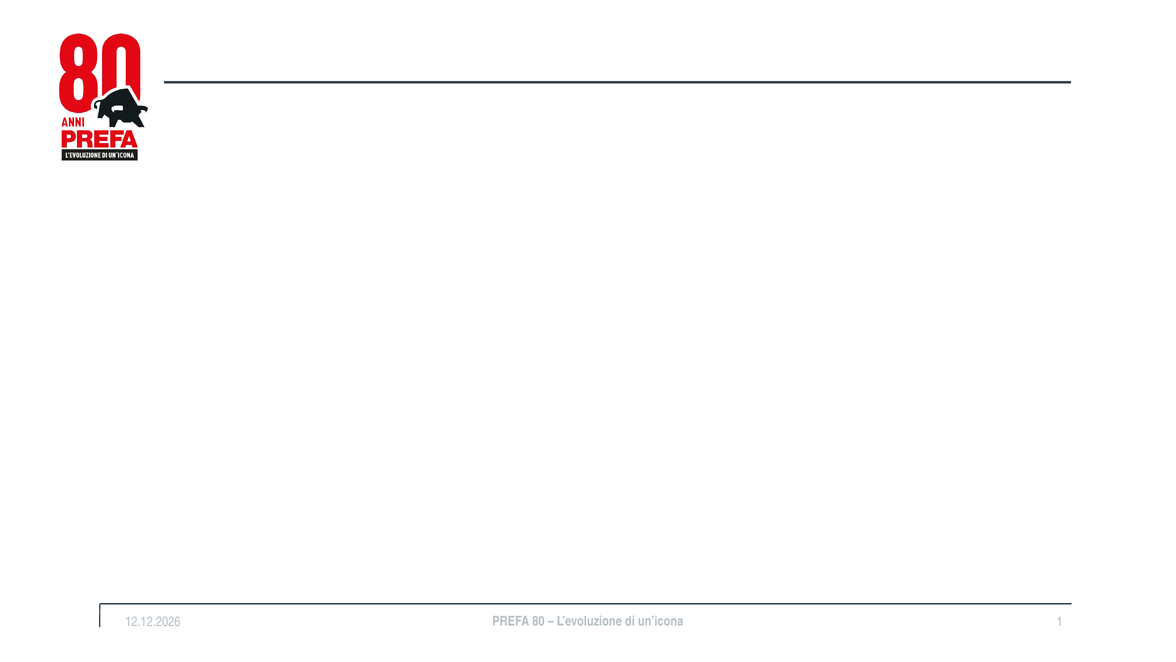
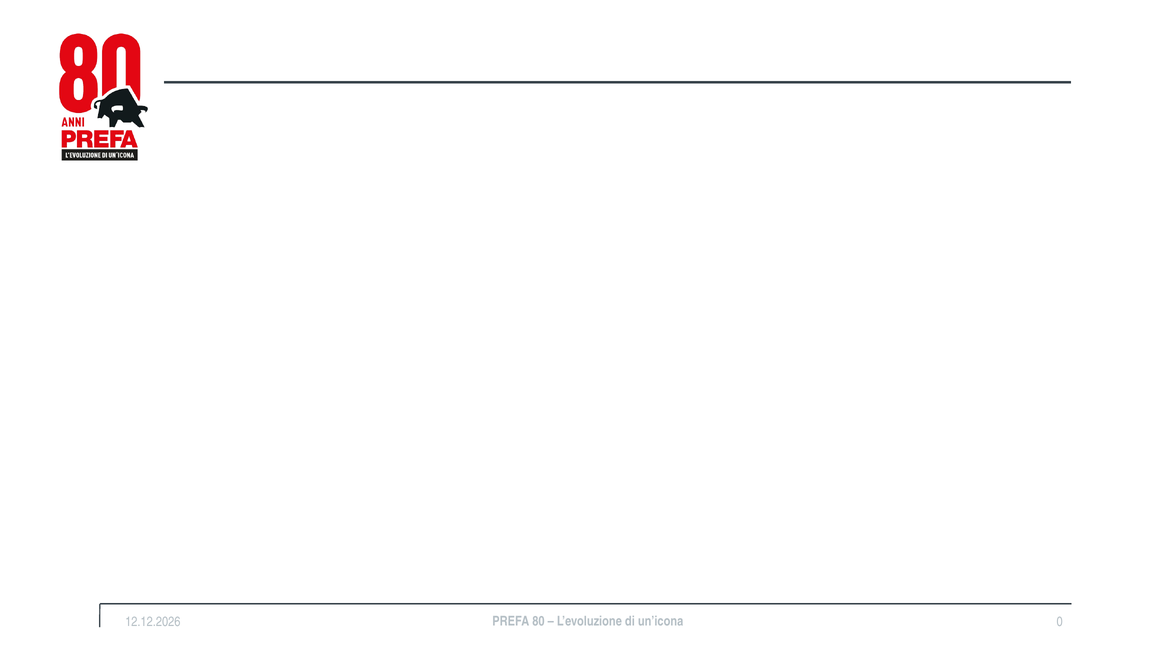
1: 1 -> 0 (1060, 621)
